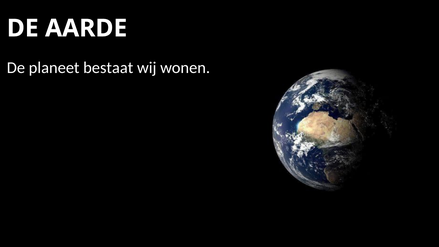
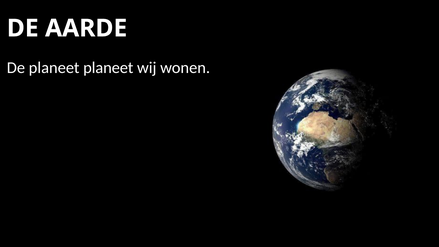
planeet bestaat: bestaat -> planeet (108, 68)
